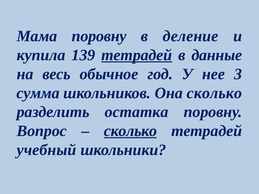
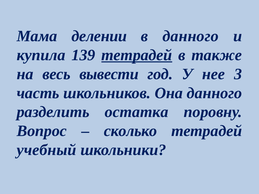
Мама поровну: поровну -> делении (99, 36)
в деление: деление -> данного (191, 36)
данные: данные -> также (217, 55)
обычное: обычное -> вывести (109, 74)
сумма: сумма -> часть (38, 93)
Она сколько: сколько -> данного (214, 93)
сколько underline: present -> none (130, 131)
